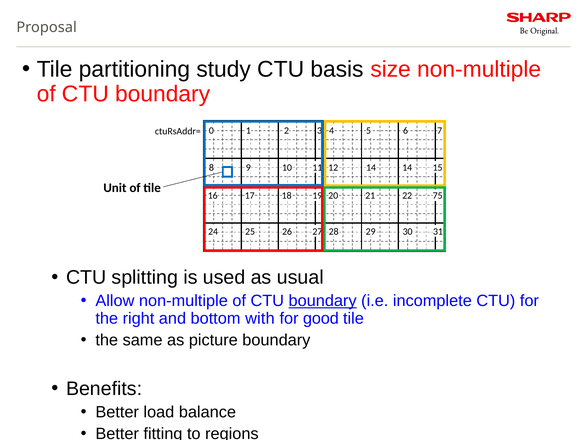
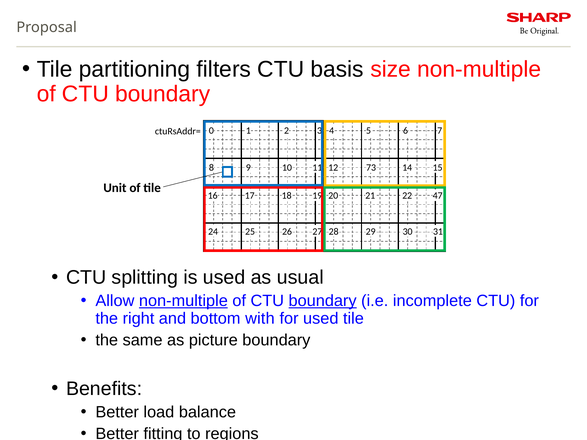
study: study -> filters (224, 69)
12 14: 14 -> 73 (371, 168)
75: 75 -> 47 (438, 196)
non-multiple underline: none -> present (183, 301)
for good: good -> used (321, 319)
